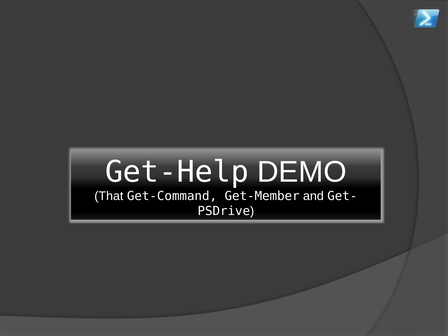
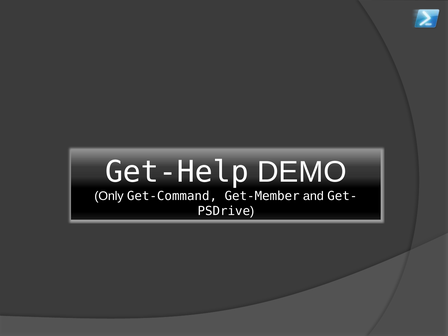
That: That -> Only (109, 196)
